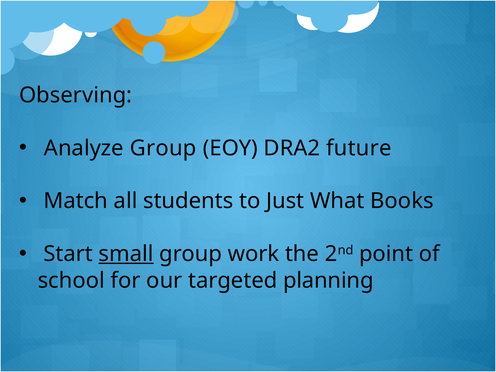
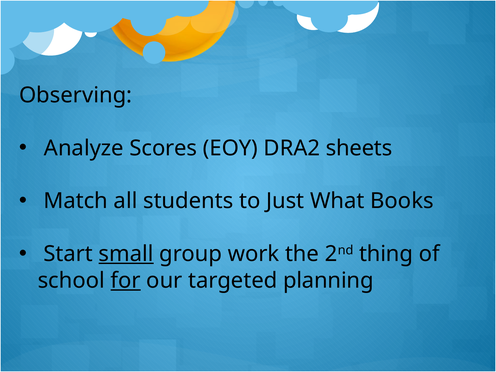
Analyze Group: Group -> Scores (163, 148)
future: future -> sheets (359, 148)
point: point -> thing (386, 254)
for underline: none -> present (126, 280)
